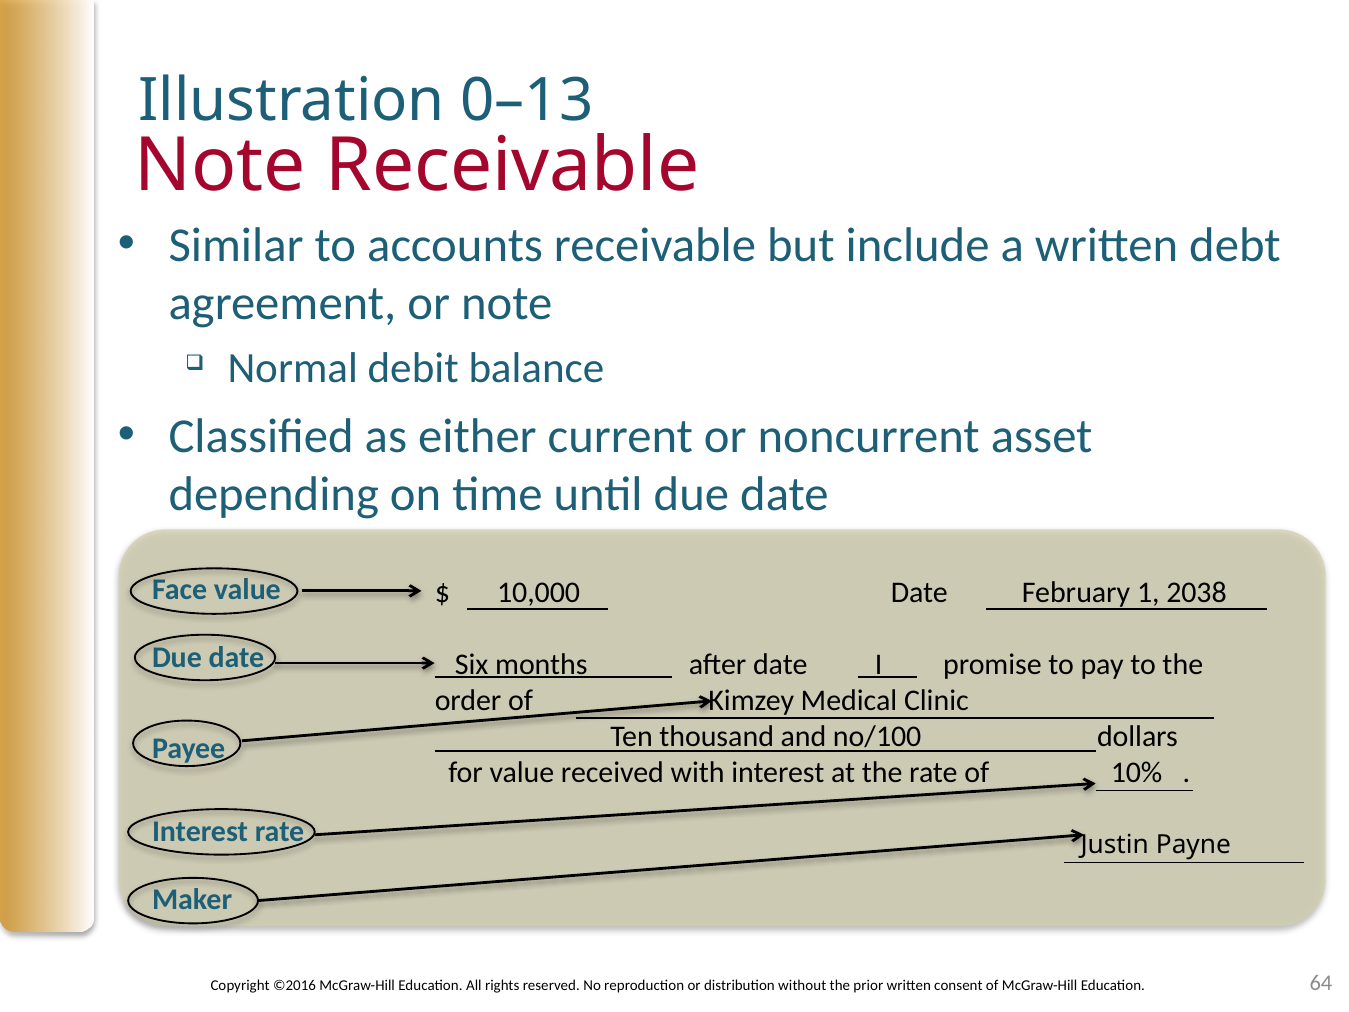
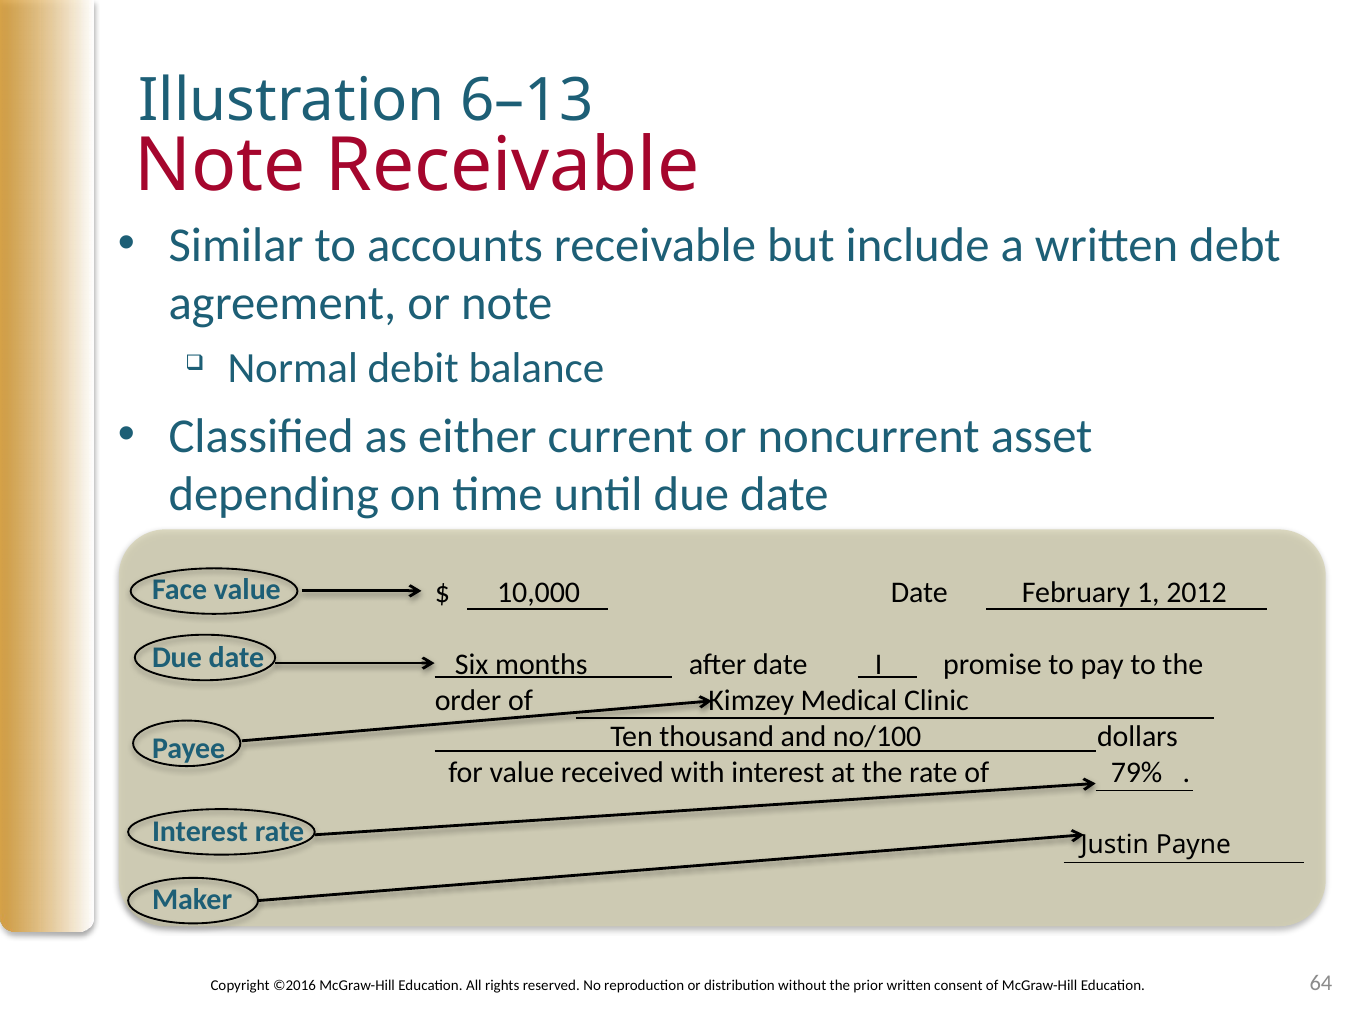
0–13: 0–13 -> 6–13 (527, 101)
2038: 2038 -> 2012 (1197, 593)
10%: 10% -> 79% (1137, 772)
